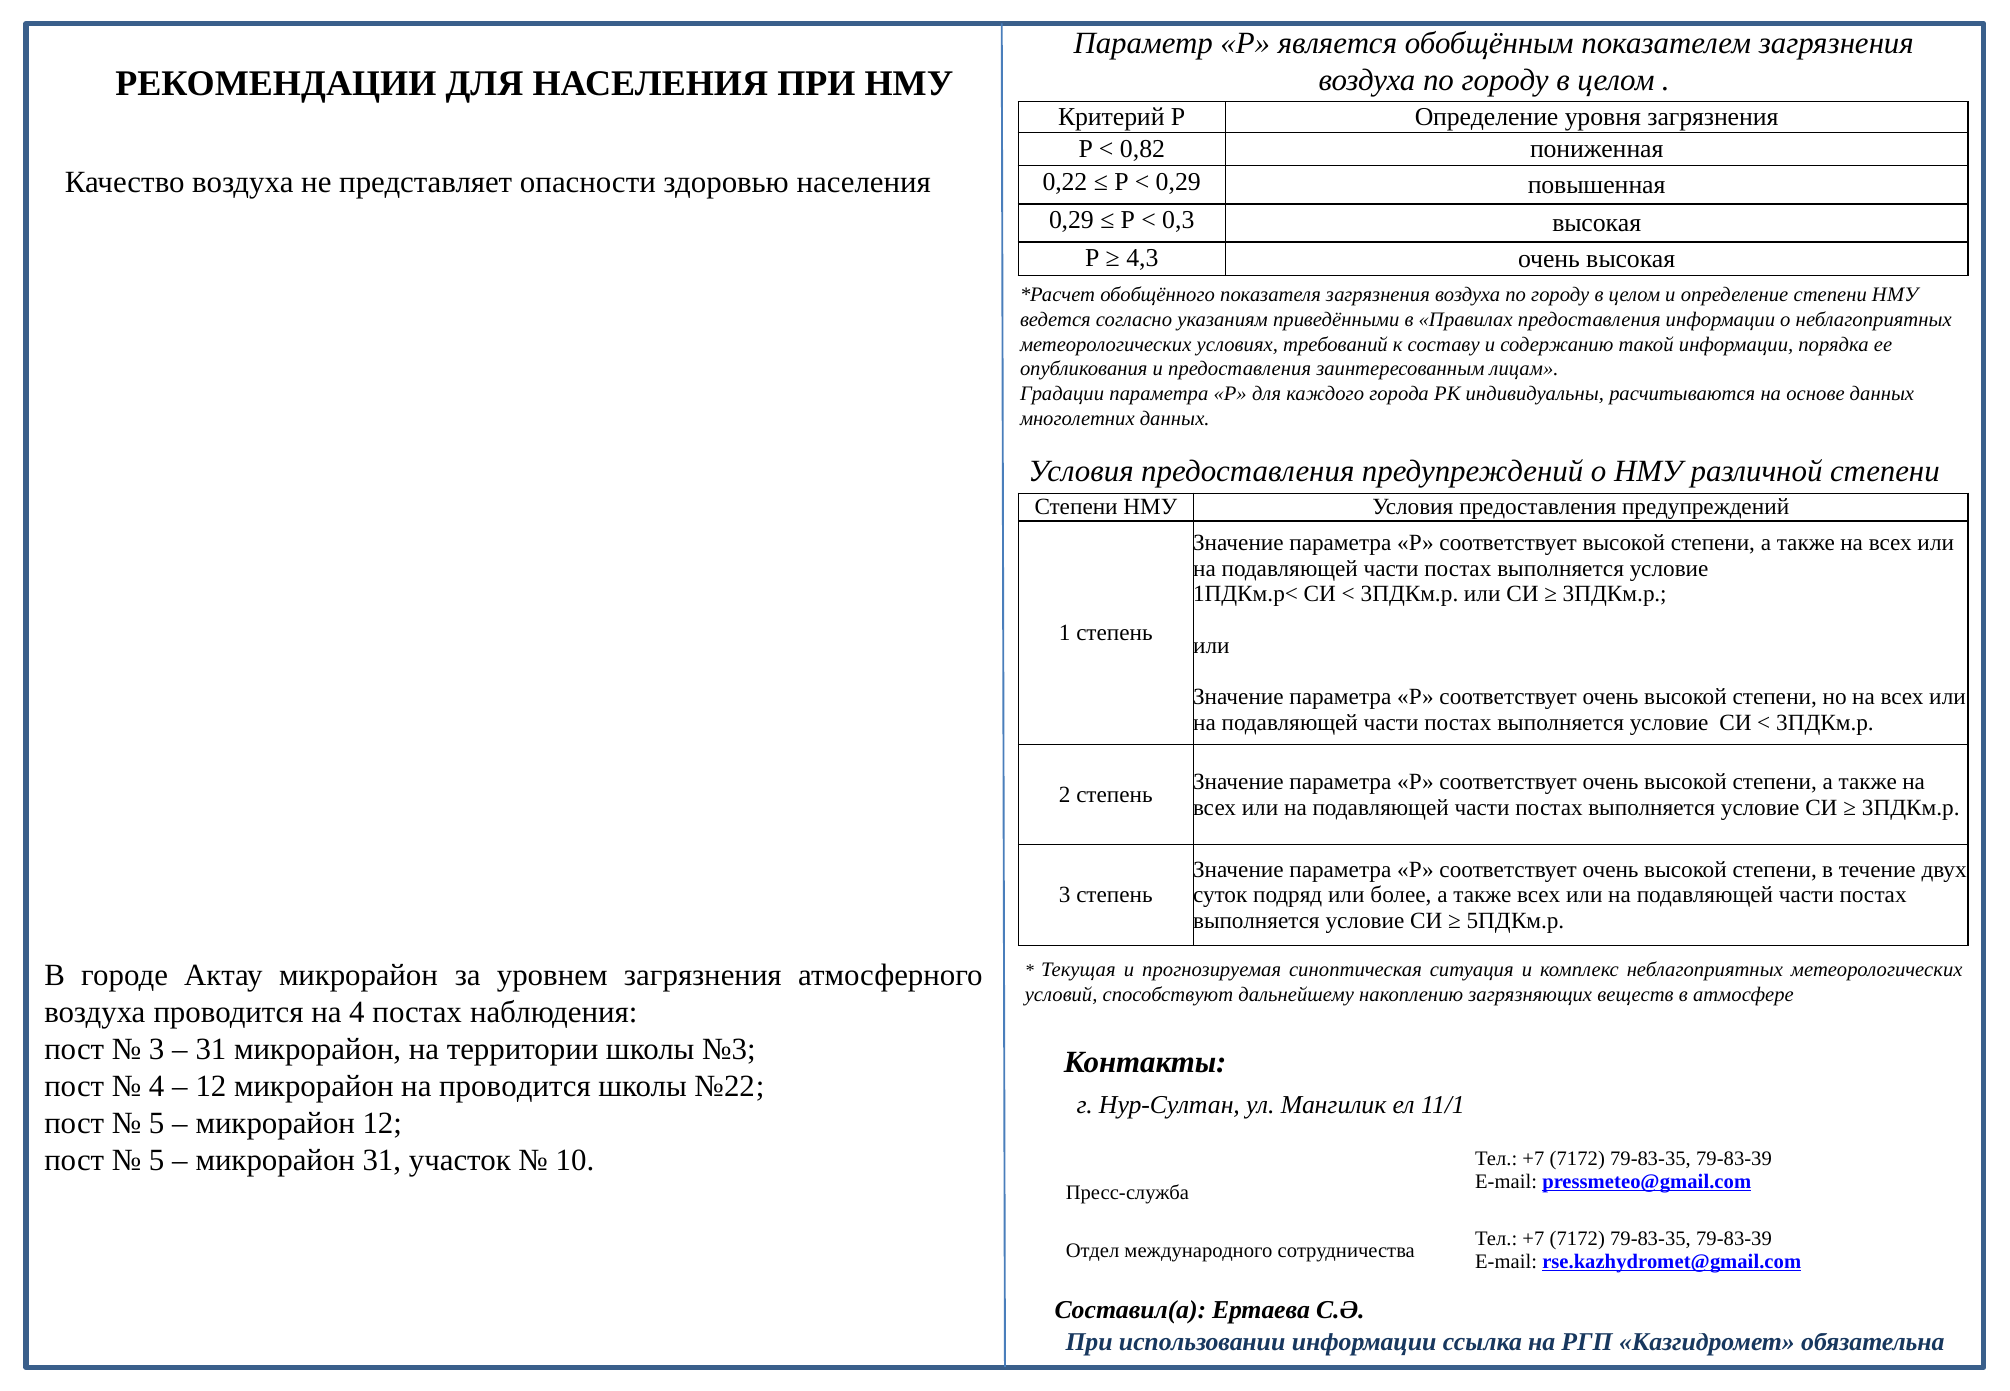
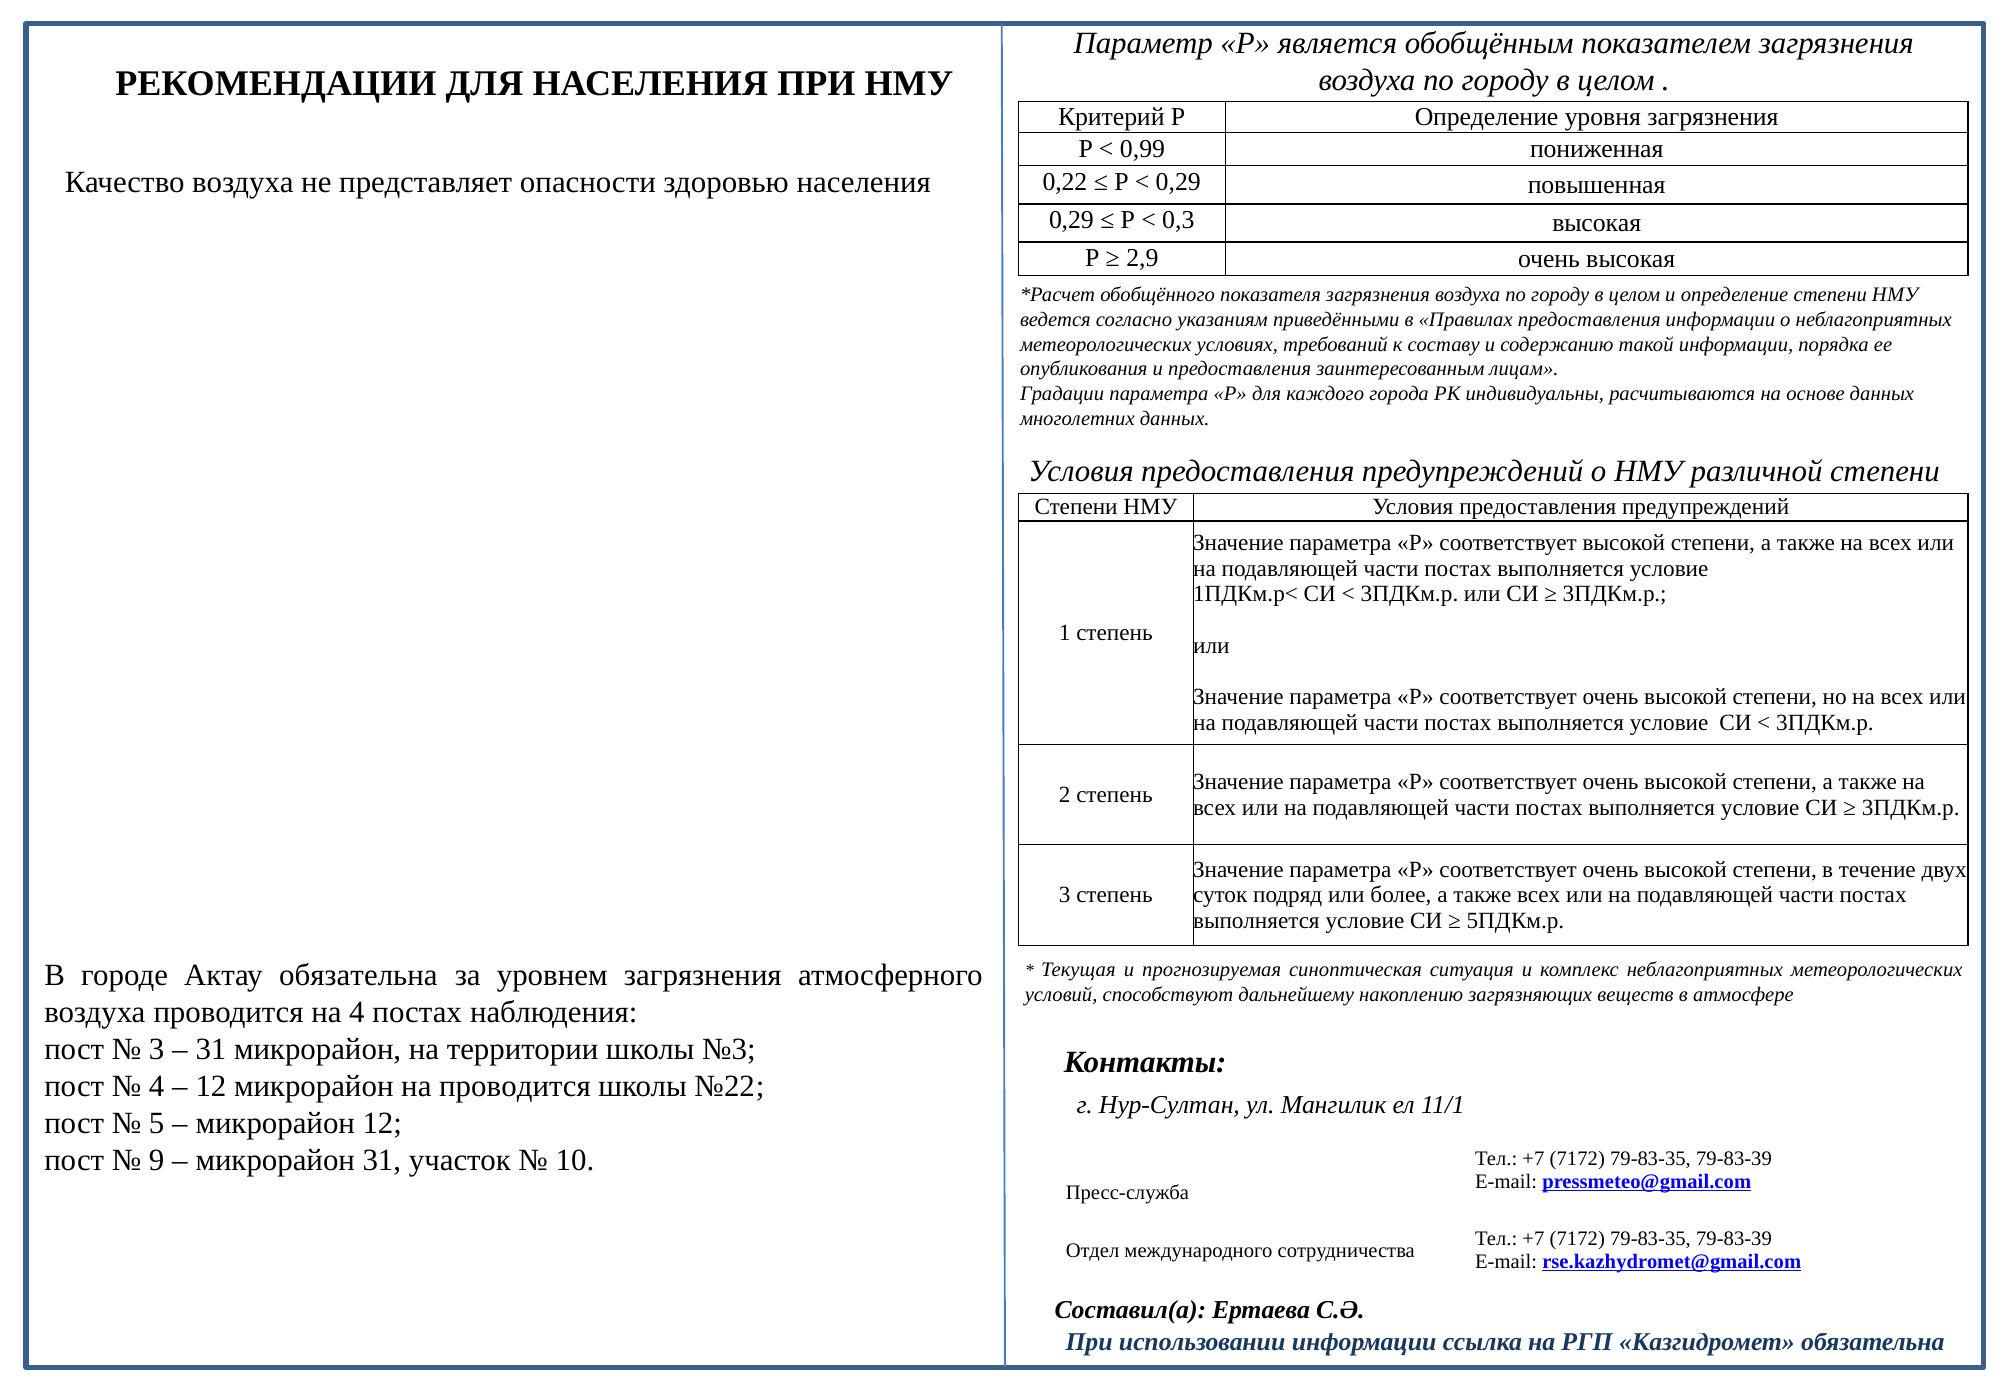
0,82: 0,82 -> 0,99 (1143, 149)
4,3: 4,3 -> 2,9 (1142, 258)
Актау микрорайон: микрорайон -> обязательна (358, 975)
5: 5 -> 9 (157, 1161)
